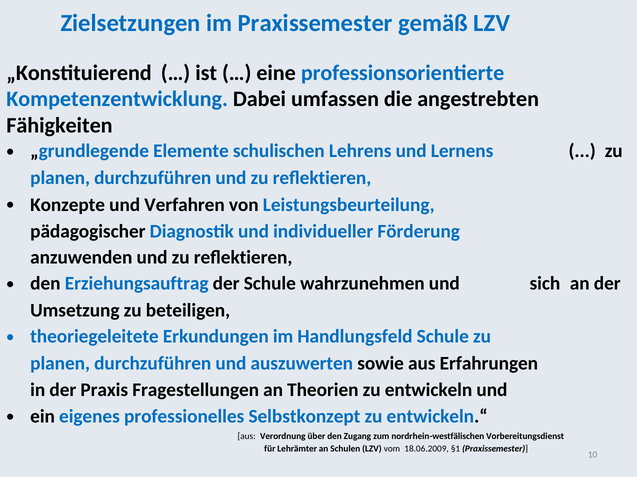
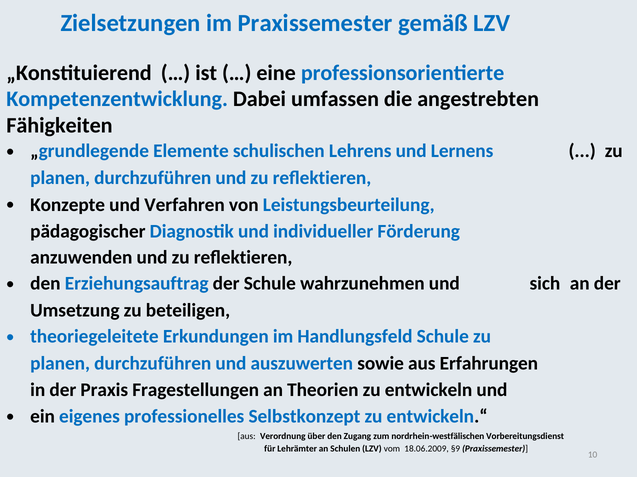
§1: §1 -> §9 (456, 449)
